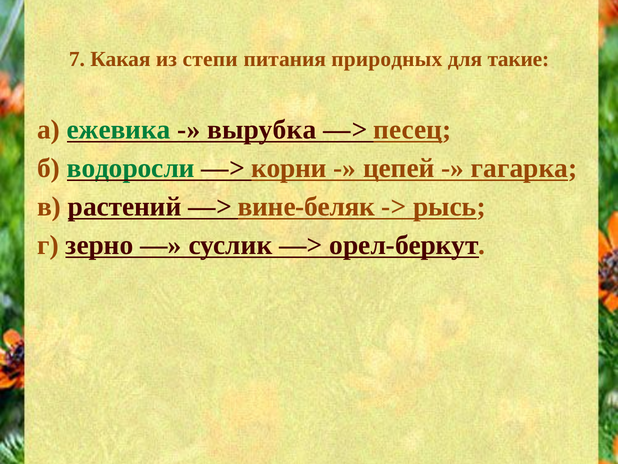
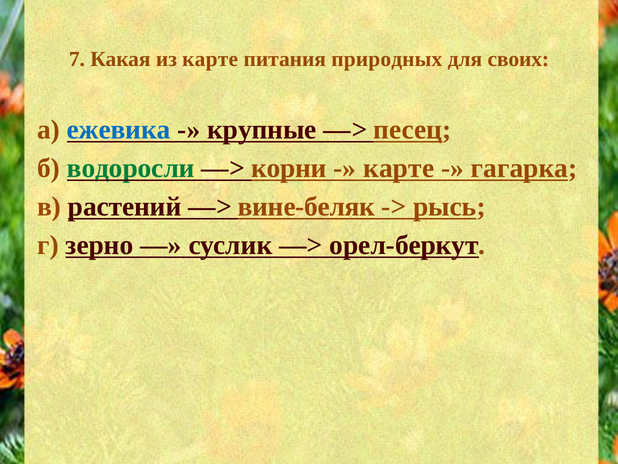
из степи: степи -> карте (210, 59)
такие: такие -> своих (518, 59)
ежевика colour: green -> blue (119, 130)
вырубка: вырубка -> крупные (262, 130)
цепей: цепей -> карте (399, 168)
